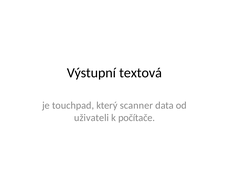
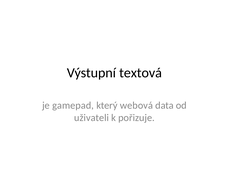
touchpad: touchpad -> gamepad (73, 105)
scanner: scanner -> webová (136, 105)
počítače: počítače -> pořizuje (136, 118)
